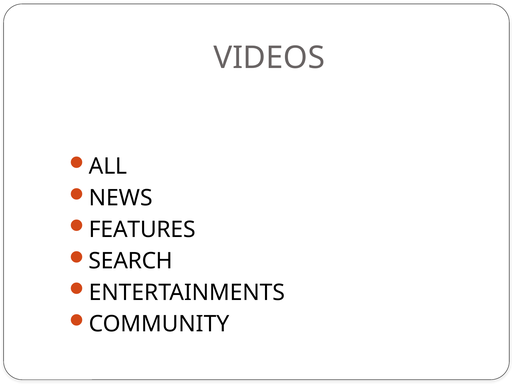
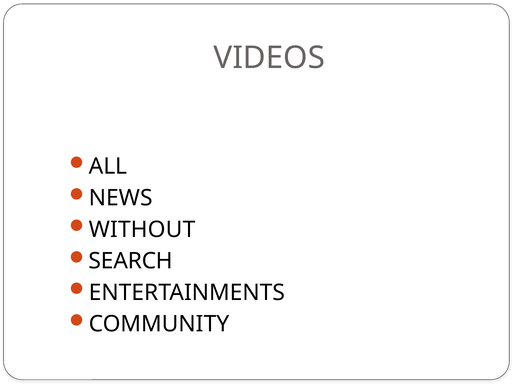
FEATURES: FEATURES -> WITHOUT (142, 229)
